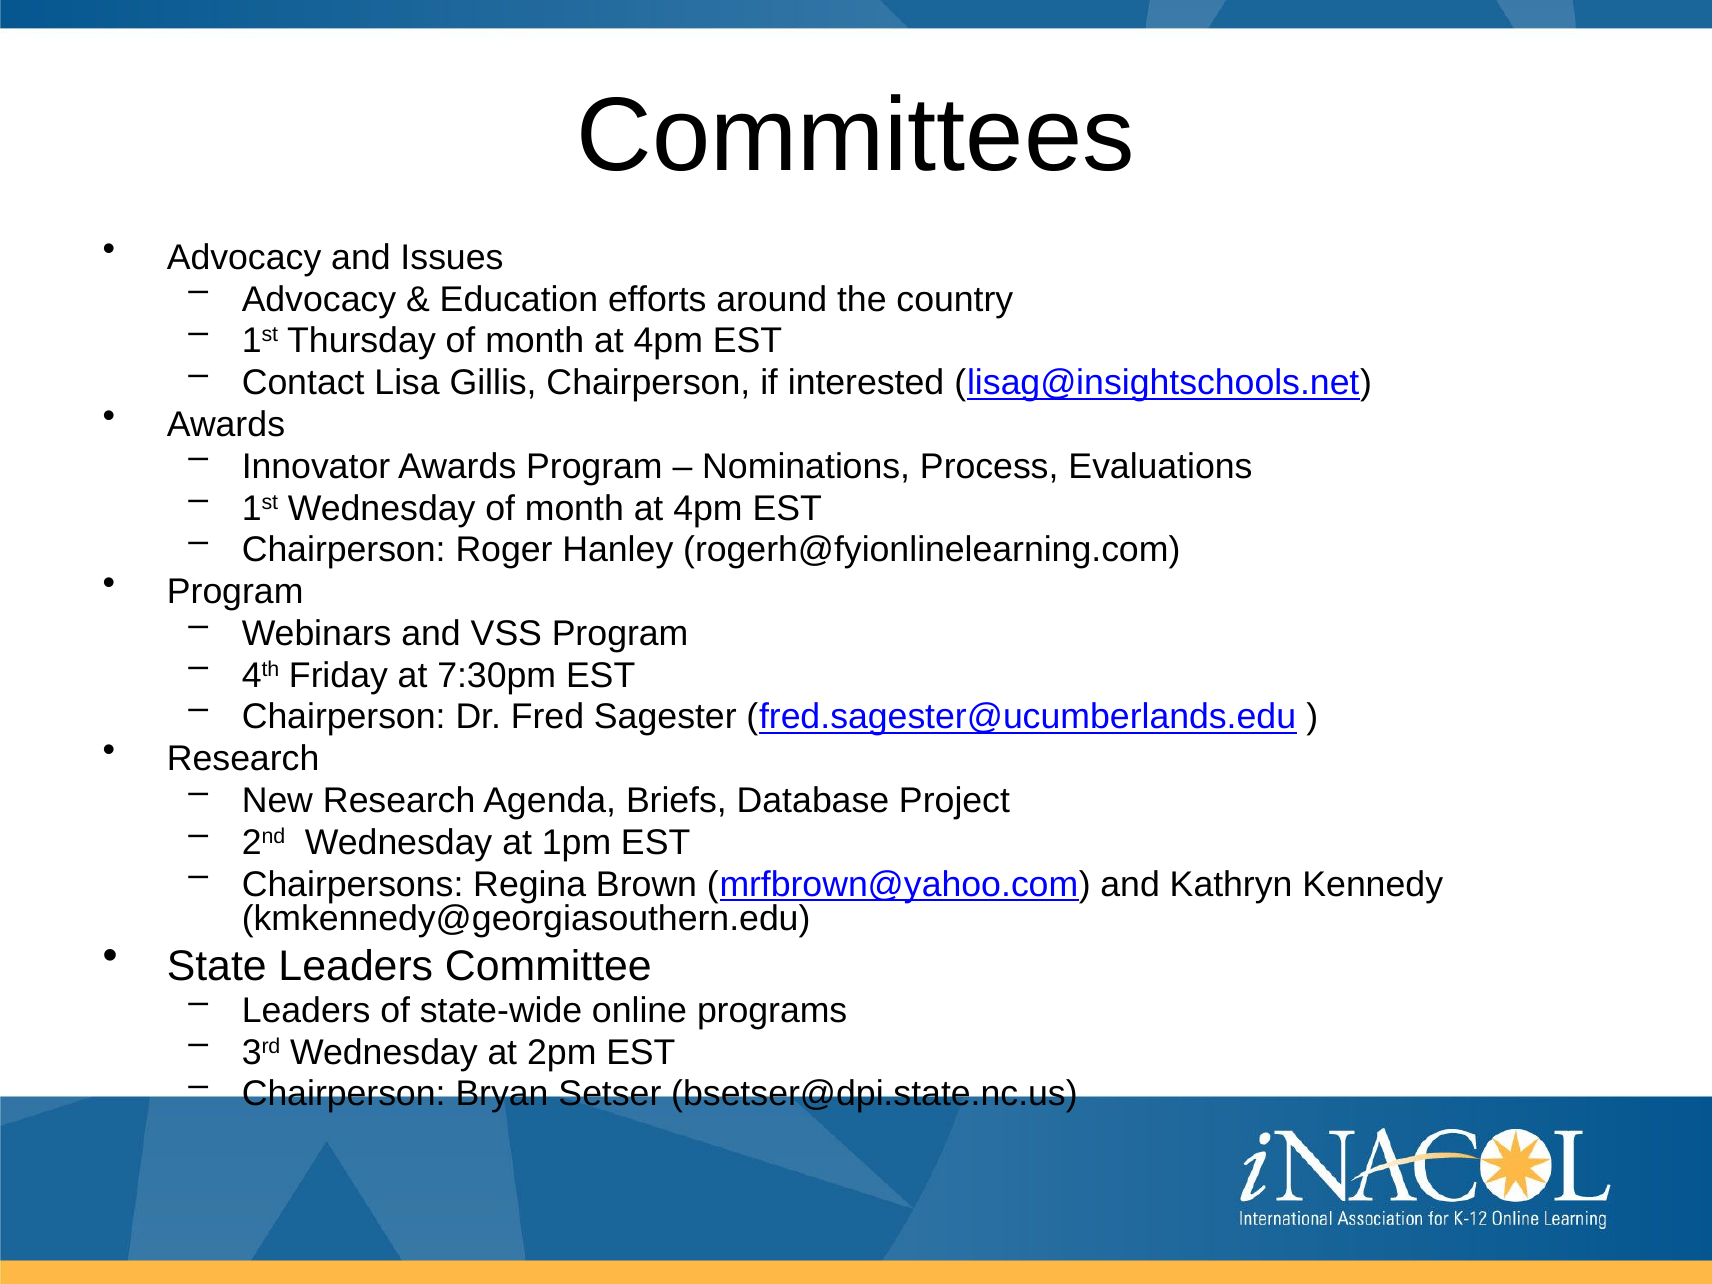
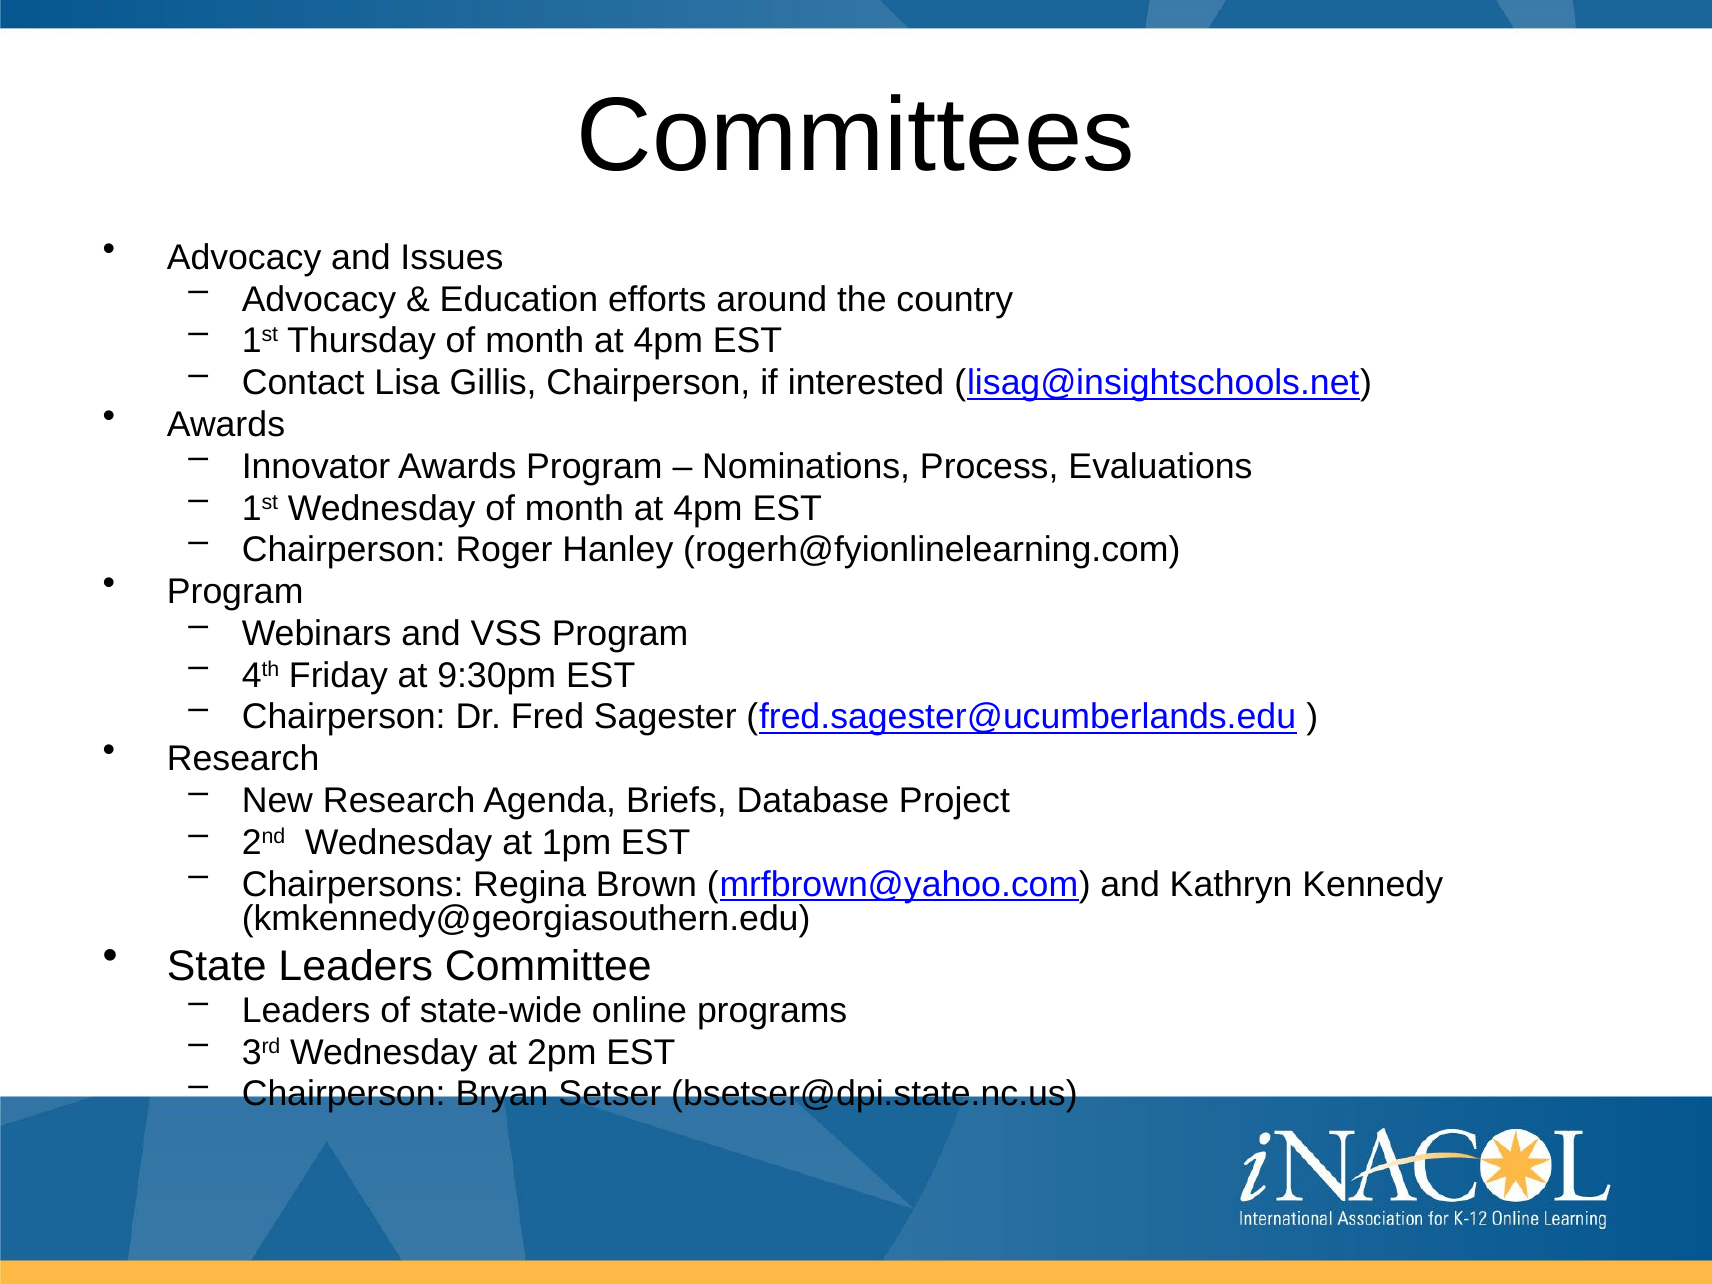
7:30pm: 7:30pm -> 9:30pm (497, 675)
